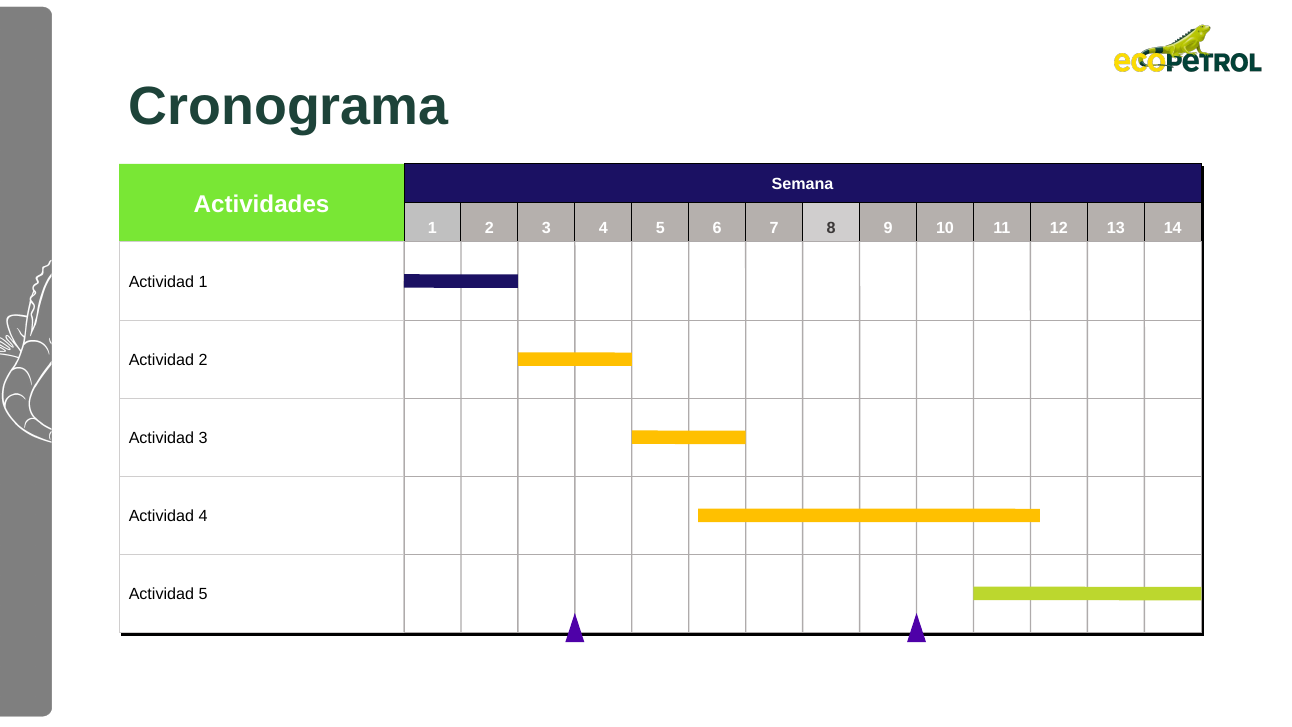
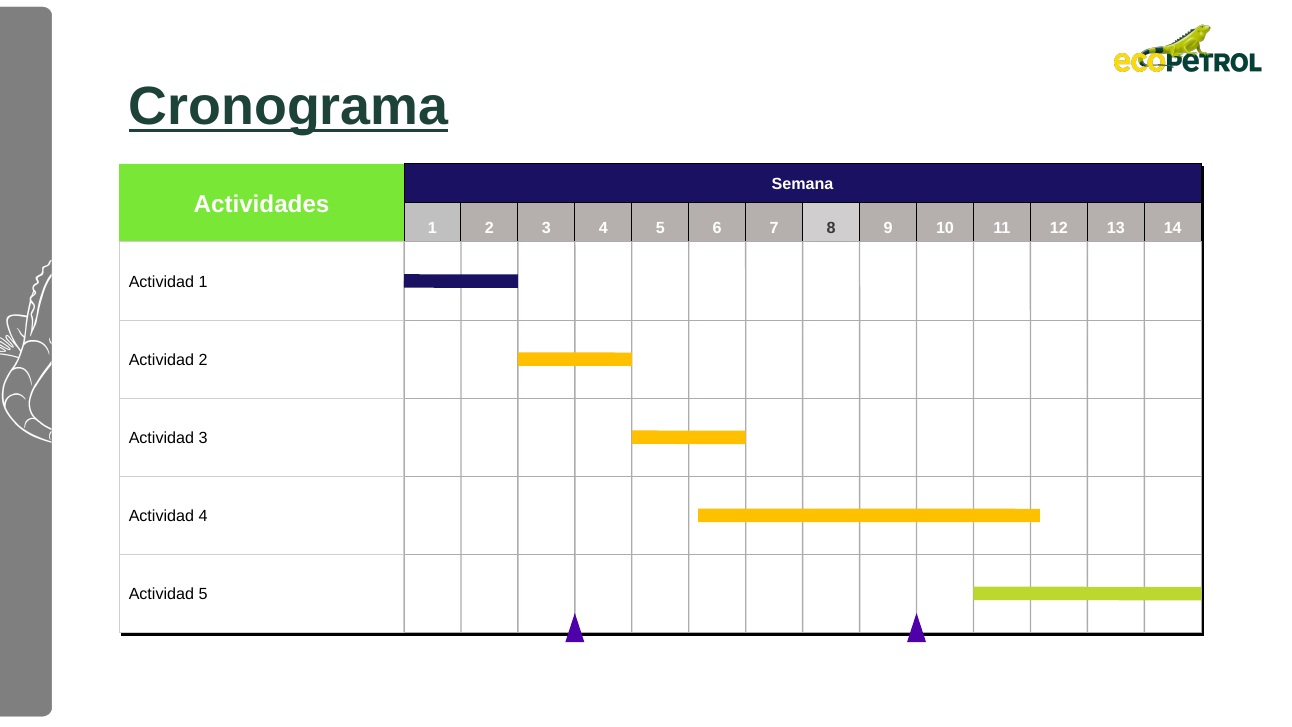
Cronograma underline: none -> present (289, 107)
